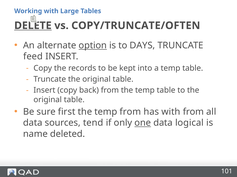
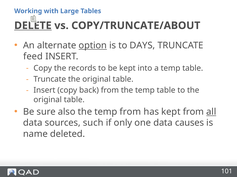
COPY/TRUNCATE/OFTEN: COPY/TRUNCATE/OFTEN -> COPY/TRUNCATE/ABOUT (136, 26)
first: first -> also (67, 112)
has with: with -> kept (171, 112)
all underline: none -> present (211, 112)
tend: tend -> such (93, 123)
one underline: present -> none (143, 123)
logical: logical -> causes (190, 123)
